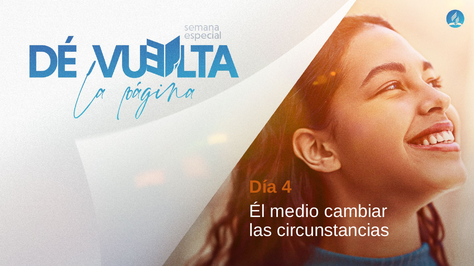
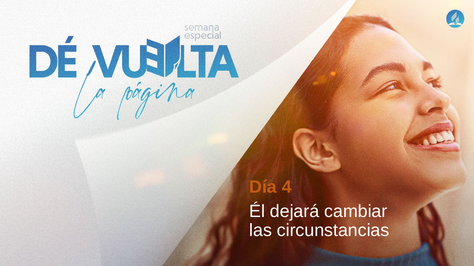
medio: medio -> dejará (295, 212)
